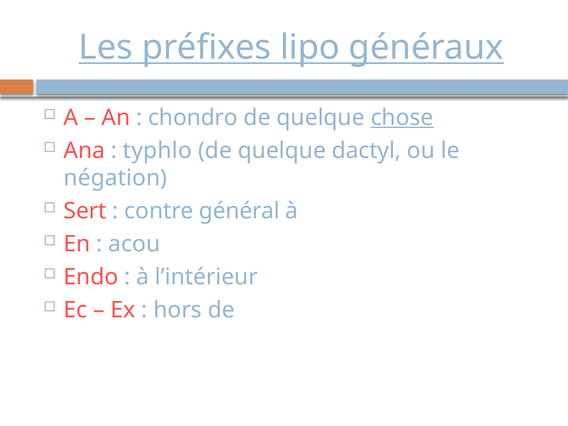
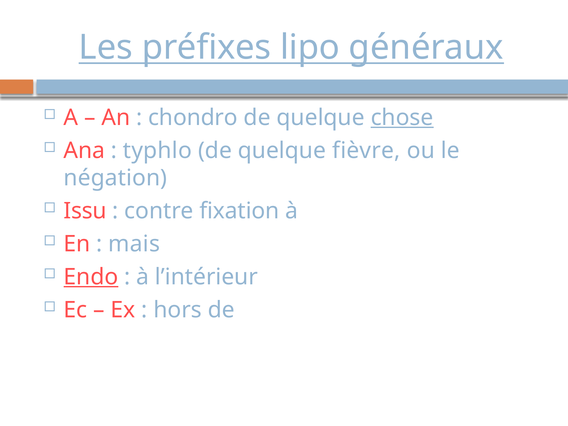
dactyl: dactyl -> fièvre (366, 151)
Sert: Sert -> Issu (85, 211)
général: général -> fixation (239, 211)
acou: acou -> mais (134, 244)
Endo underline: none -> present (91, 277)
